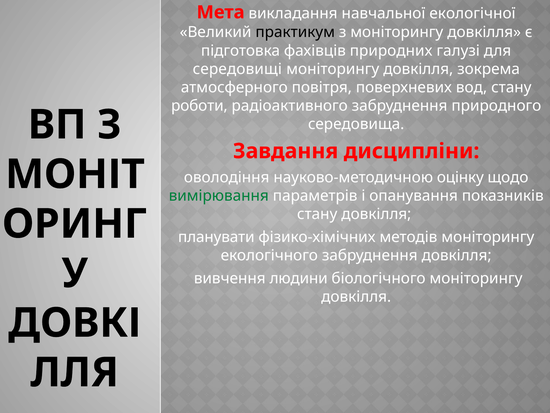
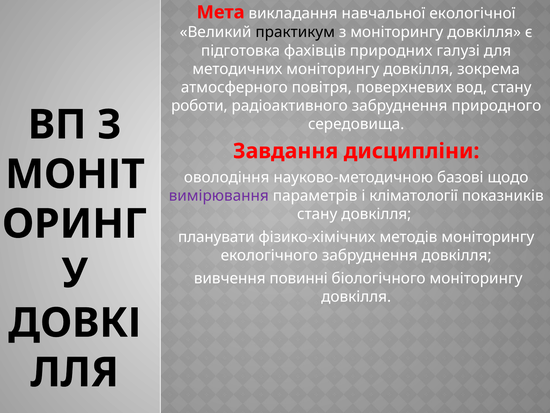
середовищі: середовищі -> методичних (237, 69)
оцінку: оцінку -> базові (460, 177)
вимірювання colour: green -> purple (219, 195)
опанування: опанування -> кліматології (414, 195)
людини: людини -> повинні (299, 278)
